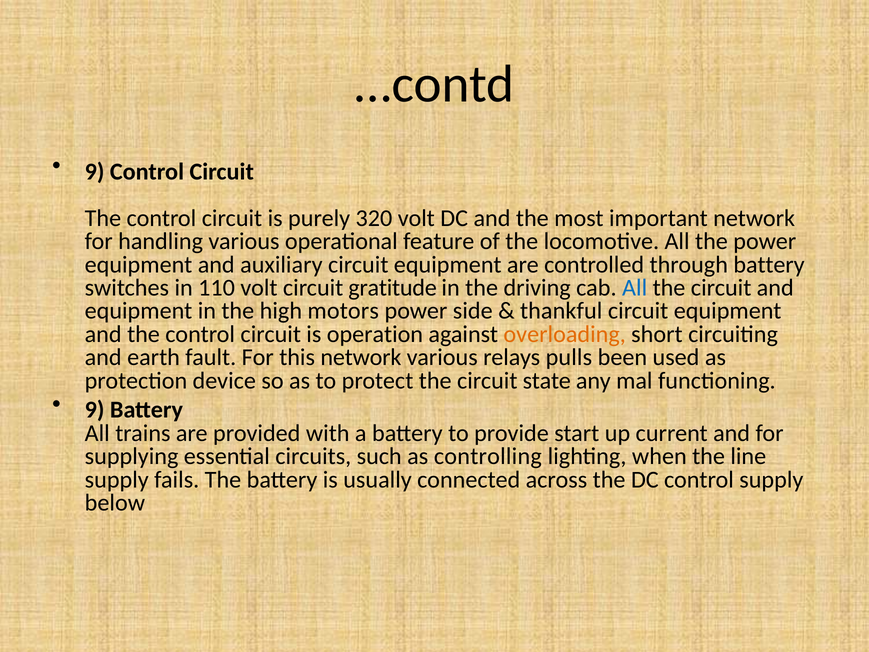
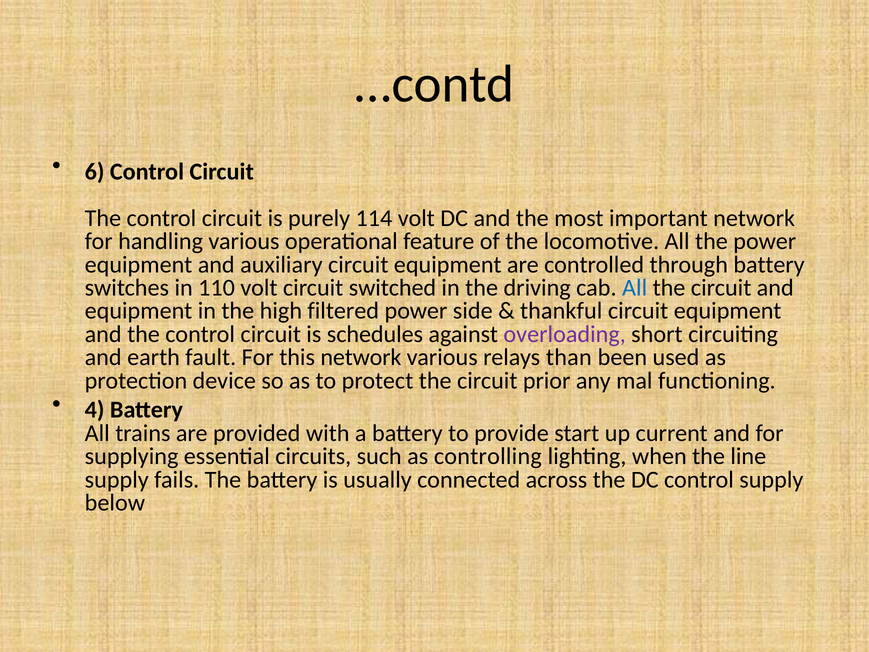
9: 9 -> 6 (95, 172)
320: 320 -> 114 (374, 218)
gratitude: gratitude -> switched (392, 288)
motors: motors -> filtered (343, 311)
operation: operation -> schedules (375, 334)
overloading colour: orange -> purple (565, 334)
pulls: pulls -> than (569, 357)
state: state -> prior (547, 380)
9: 9 -> 4 (95, 410)
